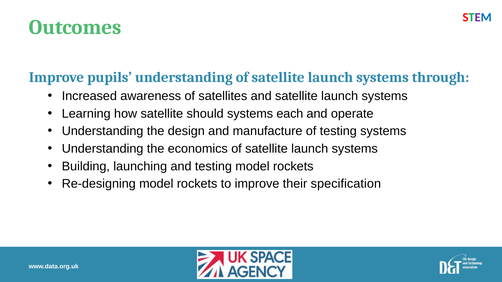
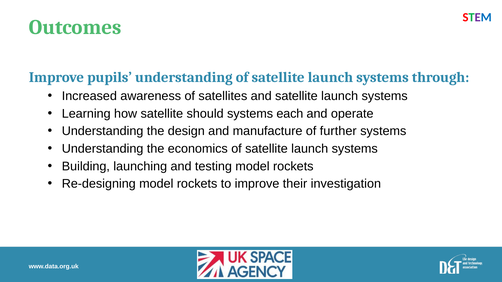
of testing: testing -> further (338, 131)
specification: specification -> investigation (346, 184)
